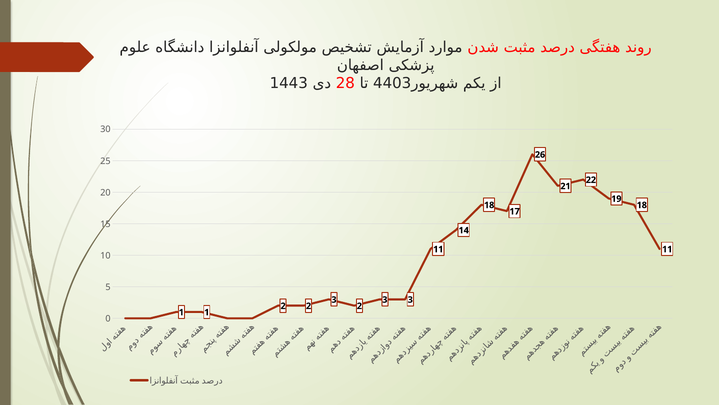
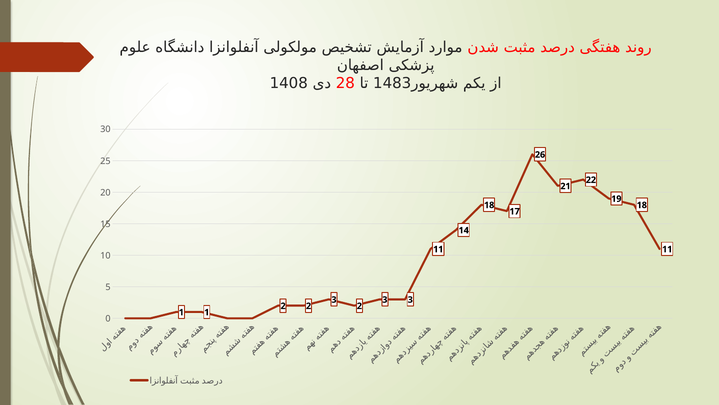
1443: 1443 -> 1408 (289, 83)
4403: 4403 -> 1483 (392, 83)
